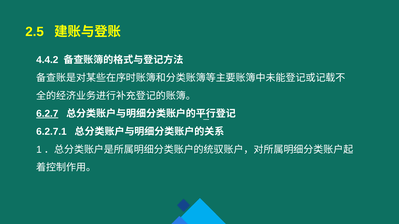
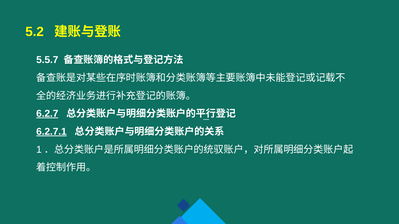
2.5: 2.5 -> 5.2 (35, 32)
4.4.2: 4.4.2 -> 5.5.7 (47, 60)
6.2.7.1 underline: none -> present (51, 132)
